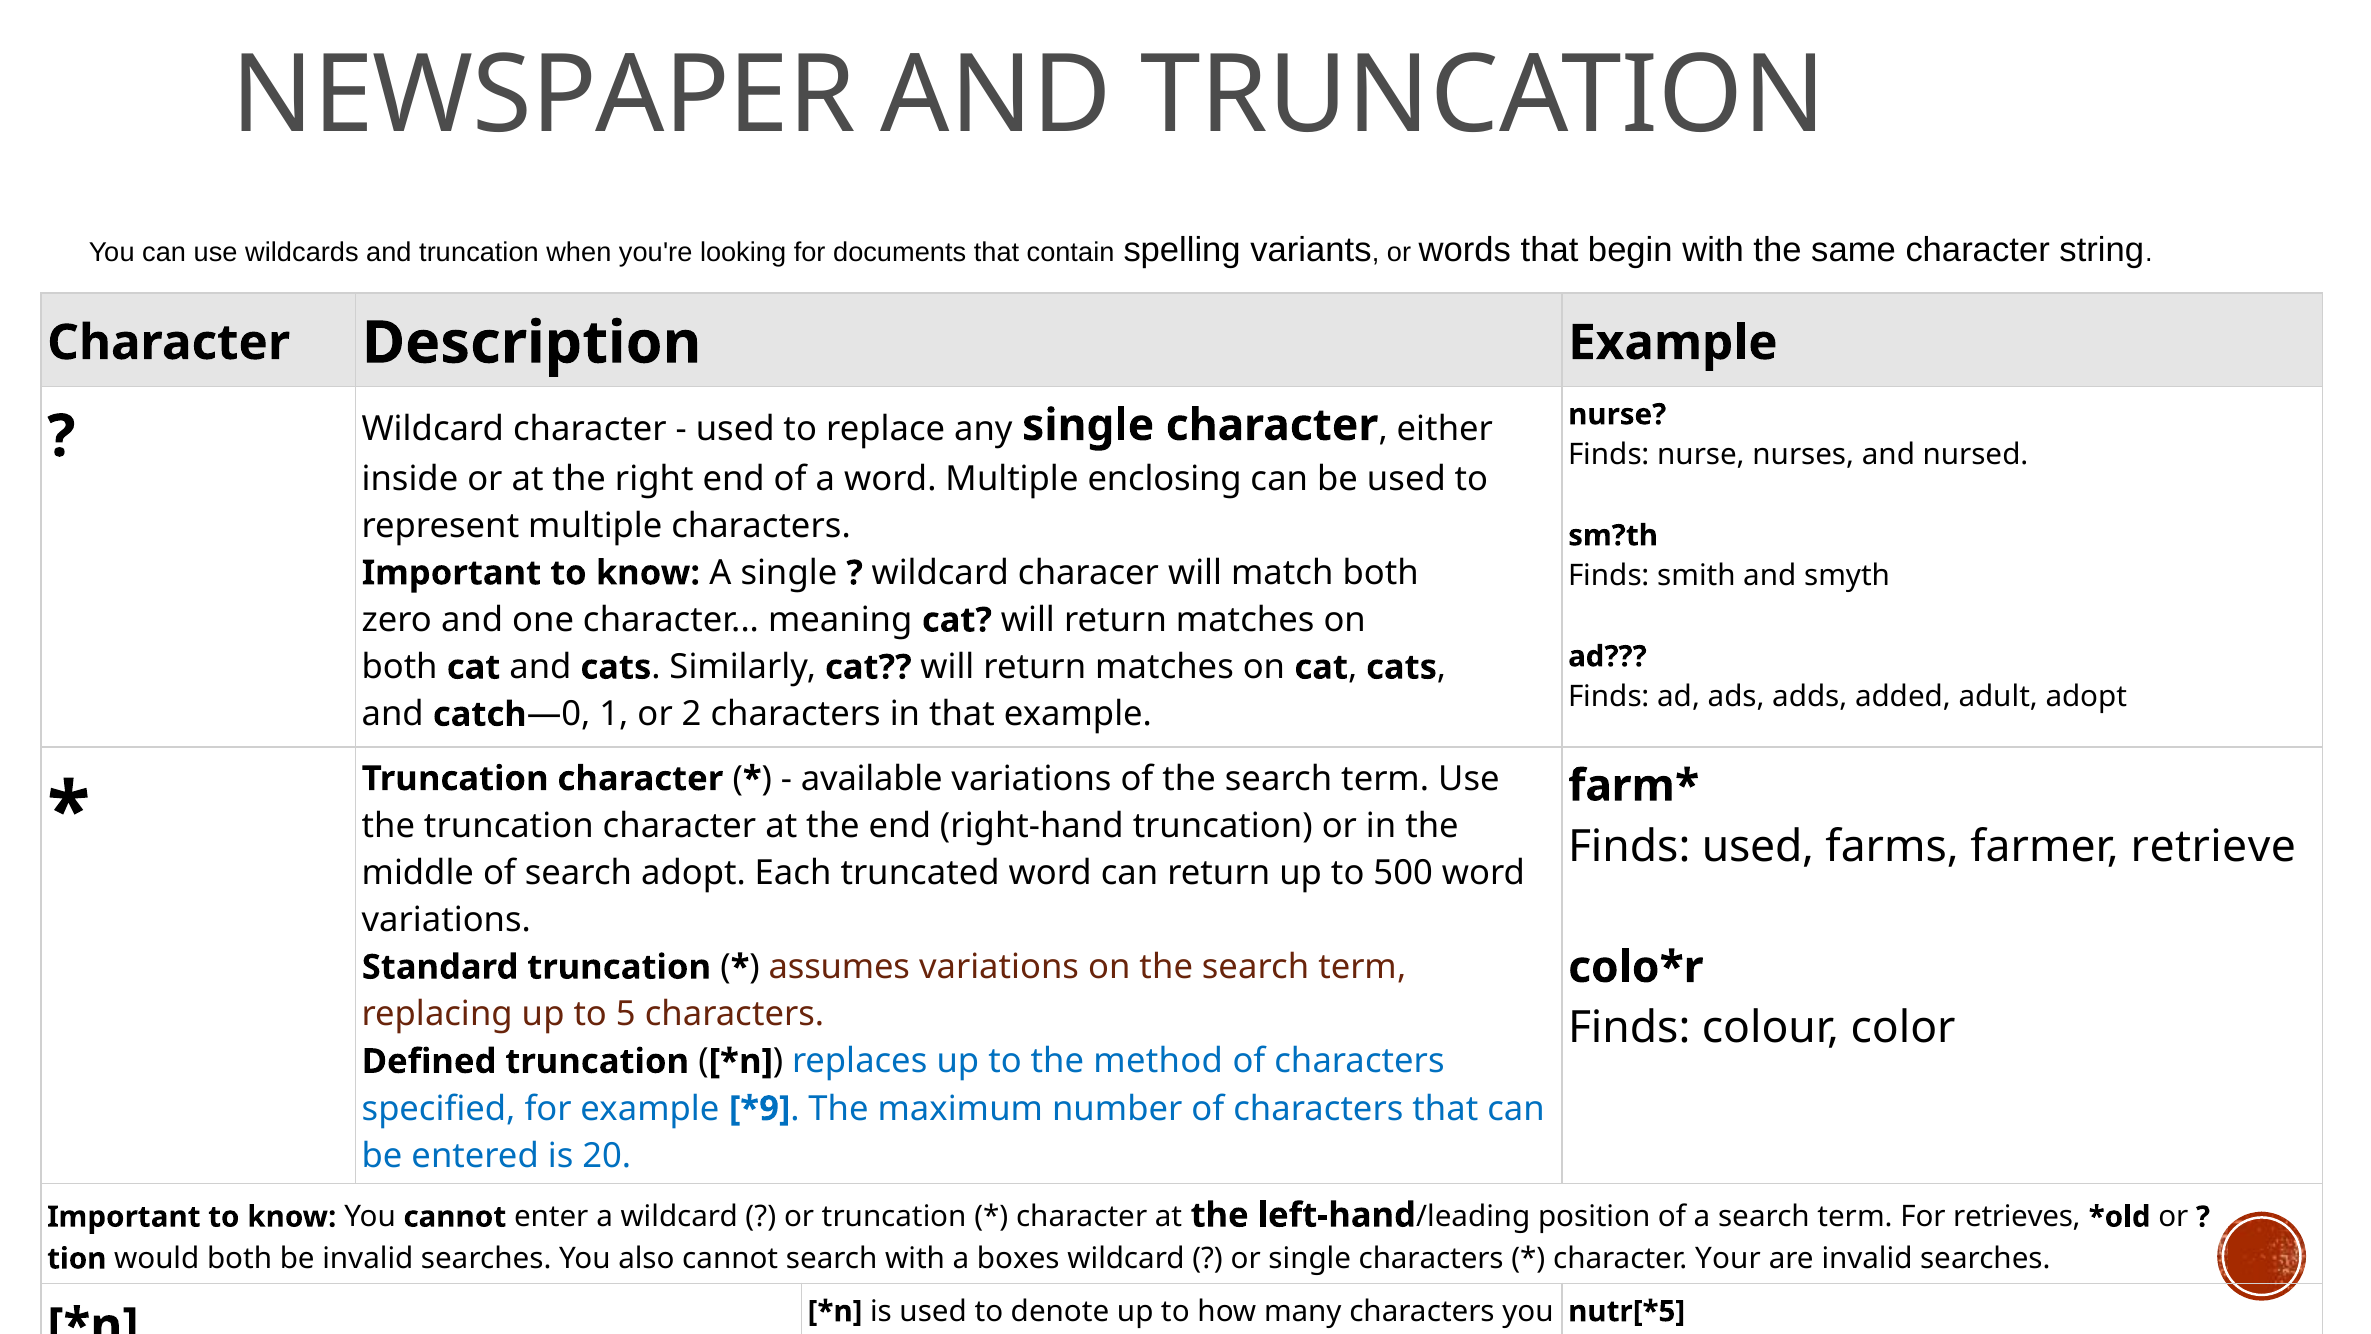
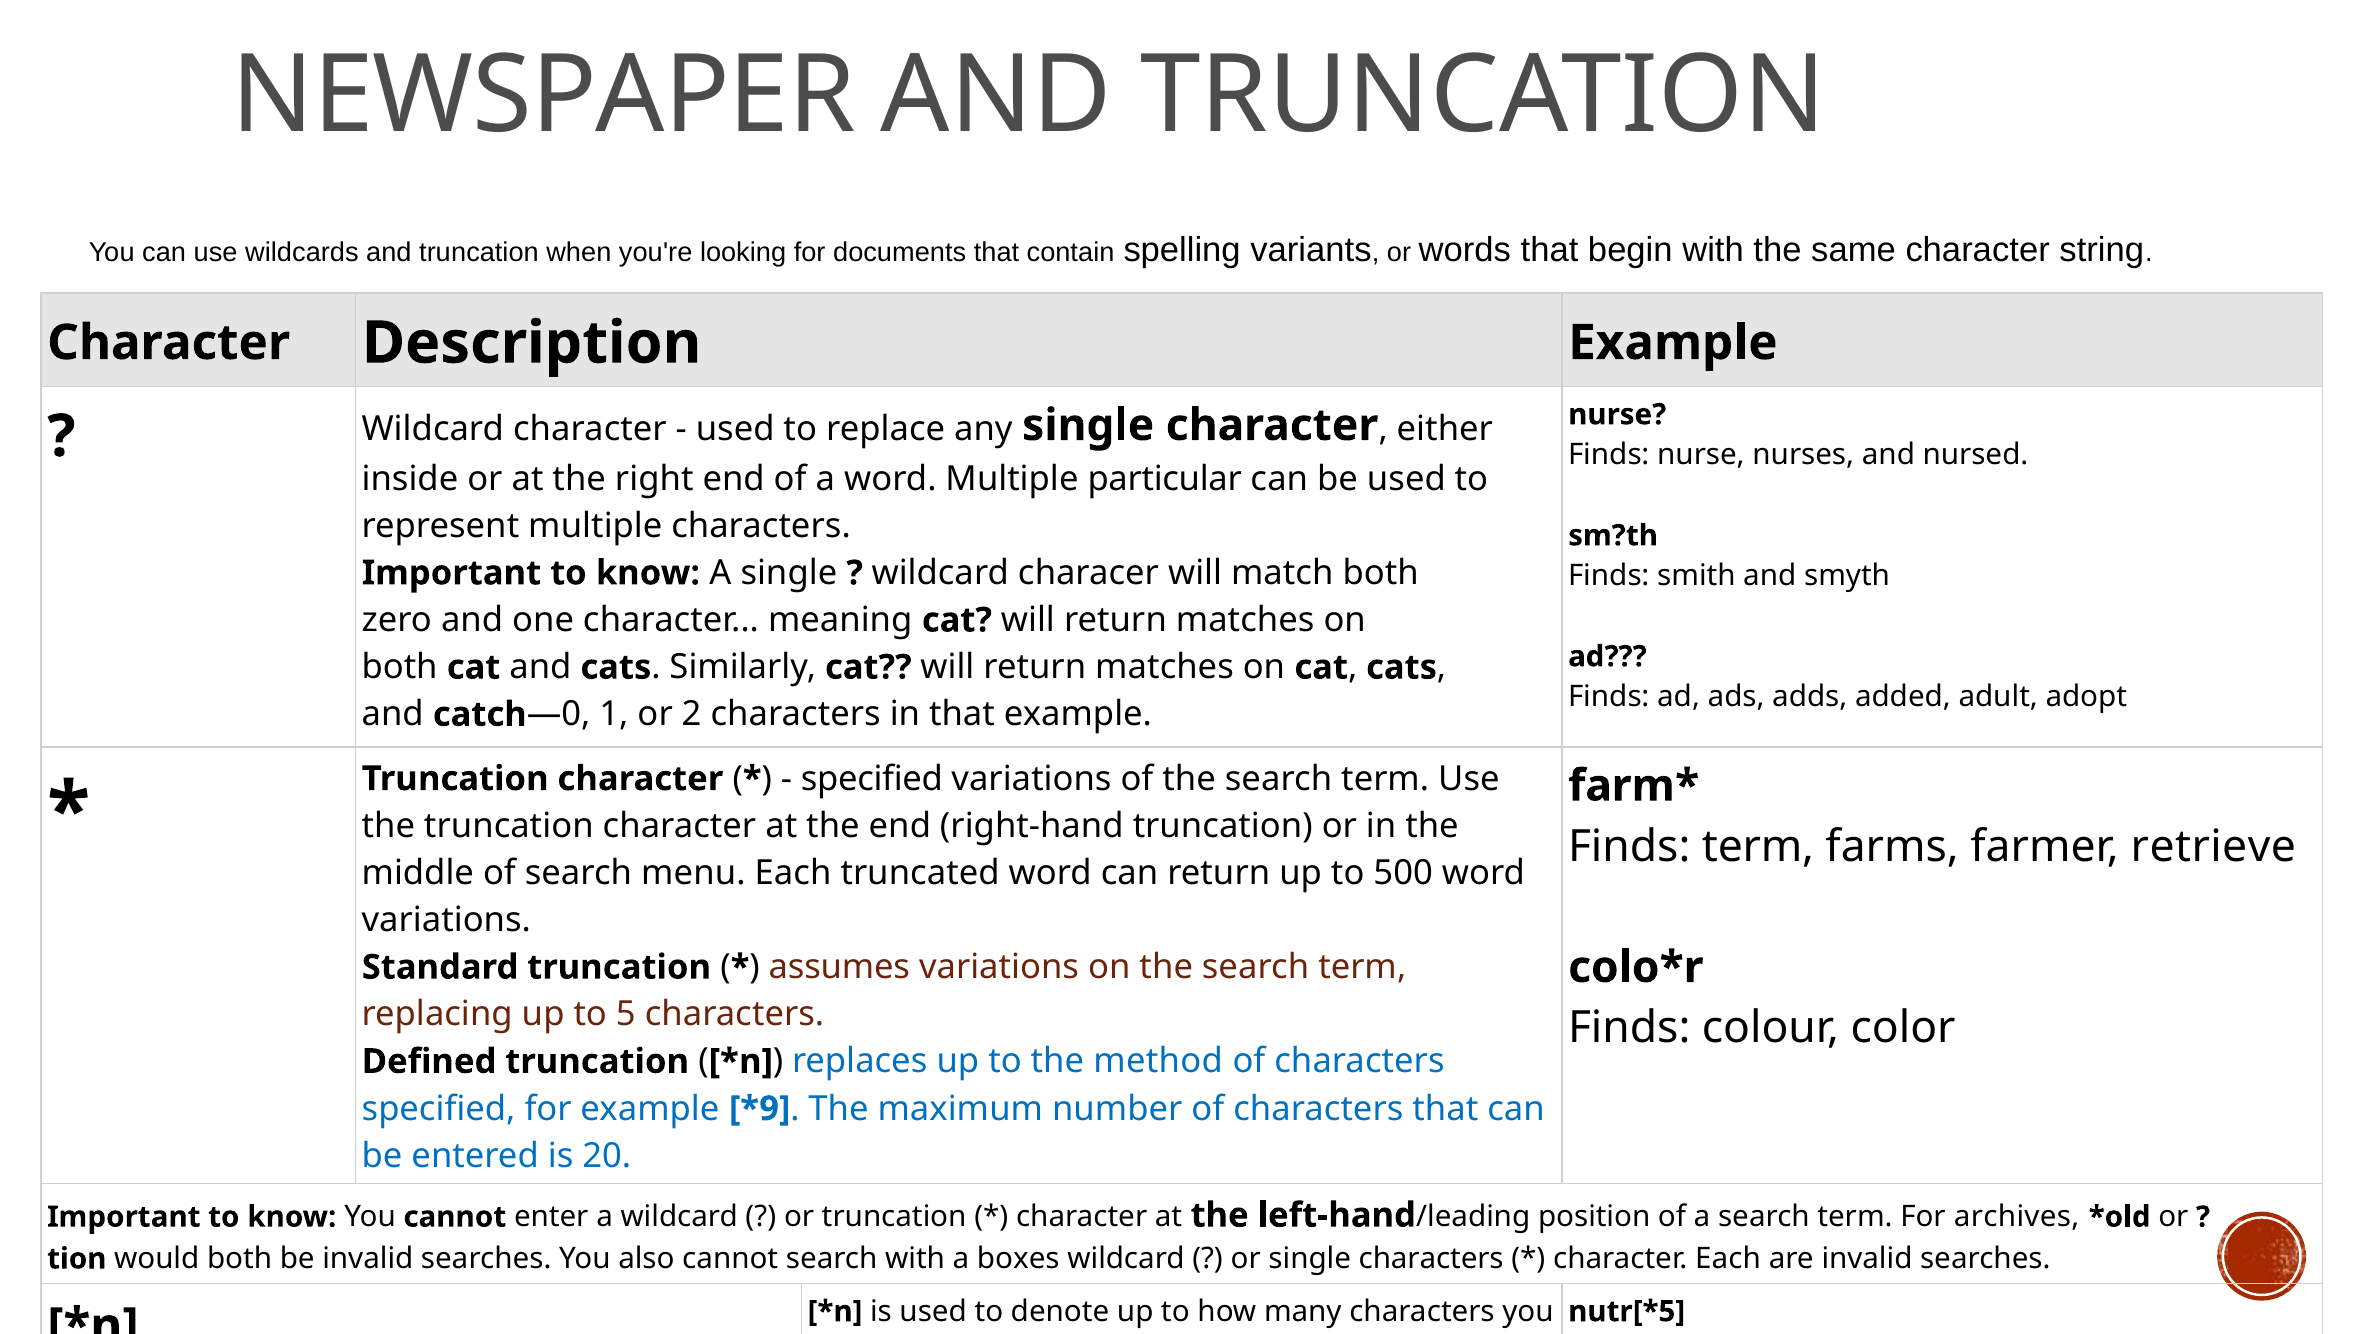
enclosing: enclosing -> particular (1165, 479)
available: available -> specified (872, 779)
Finds used: used -> term (1758, 846)
search adopt: adopt -> menu (693, 873)
retrieves: retrieves -> archives (2017, 1217)
character Your: Your -> Each (1728, 1258)
